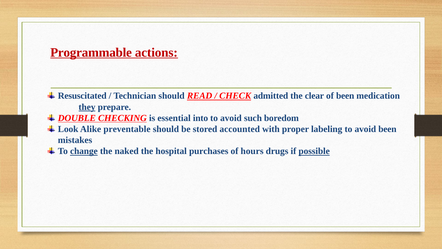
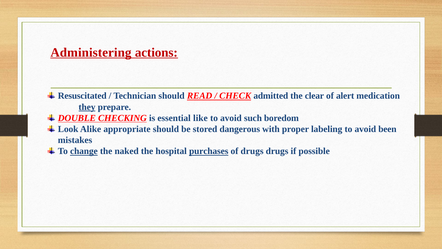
Programmable: Programmable -> Administering (91, 52)
of been: been -> alert (345, 96)
into: into -> like (200, 118)
preventable: preventable -> appropriate (127, 129)
accounted: accounted -> dangerous (240, 129)
purchases underline: none -> present (209, 151)
of hours: hours -> drugs (252, 151)
possible underline: present -> none (314, 151)
